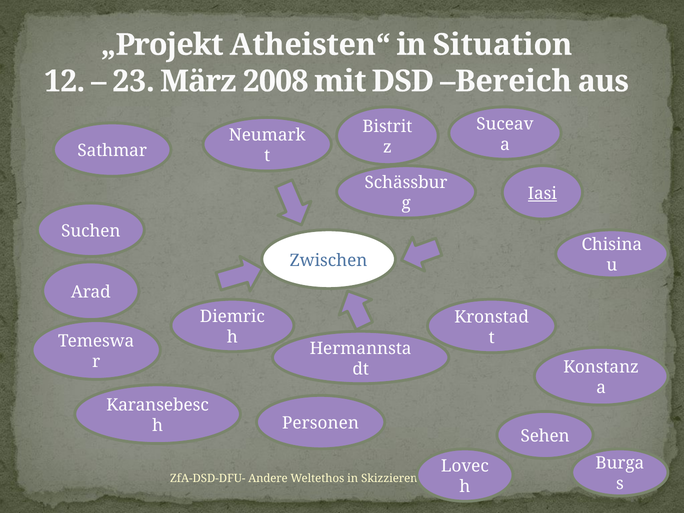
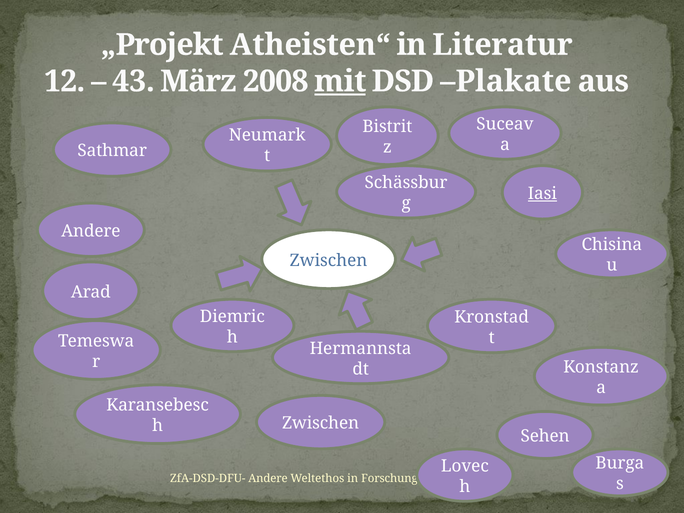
Situation: Situation -> Literatur (503, 45)
23: 23 -> 43 (133, 81)
mit underline: none -> present (340, 81)
Bereich: Bereich -> Plakate (506, 81)
Suchen: Suchen -> Andere (91, 231)
Personen: Personen -> Zwischen (321, 423)
Skizzieren: Skizzieren -> Forschung (389, 478)
